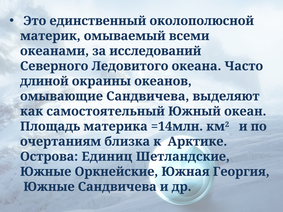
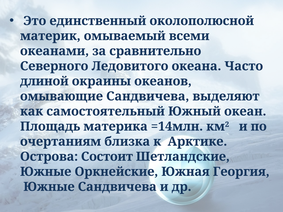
исследований: исследований -> сравнительно (155, 51)
Единиц: Единиц -> Состоит (107, 157)
